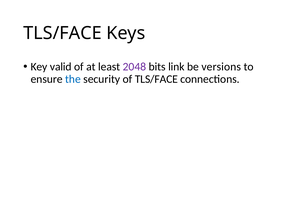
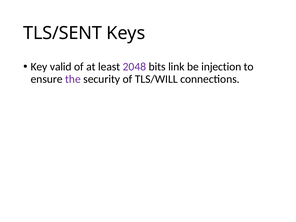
TLS/FACE: TLS/FACE -> TLS/SENT (63, 33)
versions: versions -> injection (221, 67)
the colour: blue -> purple (73, 79)
of TLS/FACE: TLS/FACE -> TLS/WILL (156, 79)
